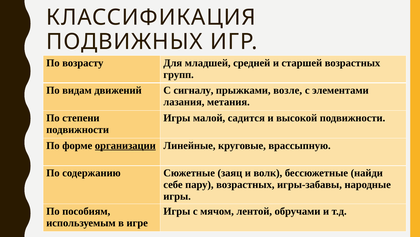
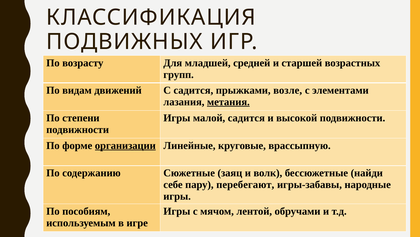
С сигналу: сигналу -> садится (193, 90)
метания underline: none -> present (228, 102)
пару возрастных: возрастных -> перебегают (245, 184)
